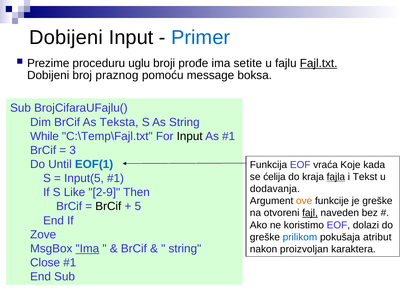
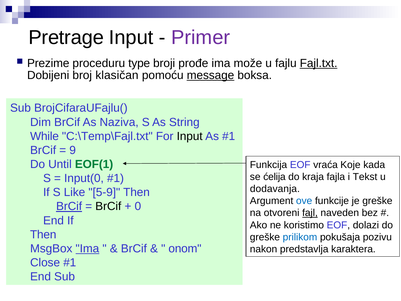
Dobijeni: Dobijeni -> Pretrage (66, 38)
Primer colour: blue -> purple (201, 38)
uglu: uglu -> type (139, 63)
setite: setite -> može (248, 63)
praznog: praznog -> klasičan (117, 75)
message underline: none -> present (211, 75)
Teksta: Teksta -> Naziva (119, 122)
3: 3 -> 9 (73, 150)
EOF(1 colour: blue -> green (94, 164)
fajla underline: present -> none (336, 177)
Input(5: Input(5 -> Input(0 (84, 178)
2-9: 2-9 -> 5-9 (104, 192)
ove colour: orange -> blue (304, 201)
BrCif underline: none -> present (69, 206)
5: 5 -> 0 (138, 206)
Zove: Zove -> Then (43, 234)
atribut: atribut -> pozivu (377, 237)
string: string -> onom (185, 248)
proizvoljan: proizvoljan -> predstavlja (304, 249)
